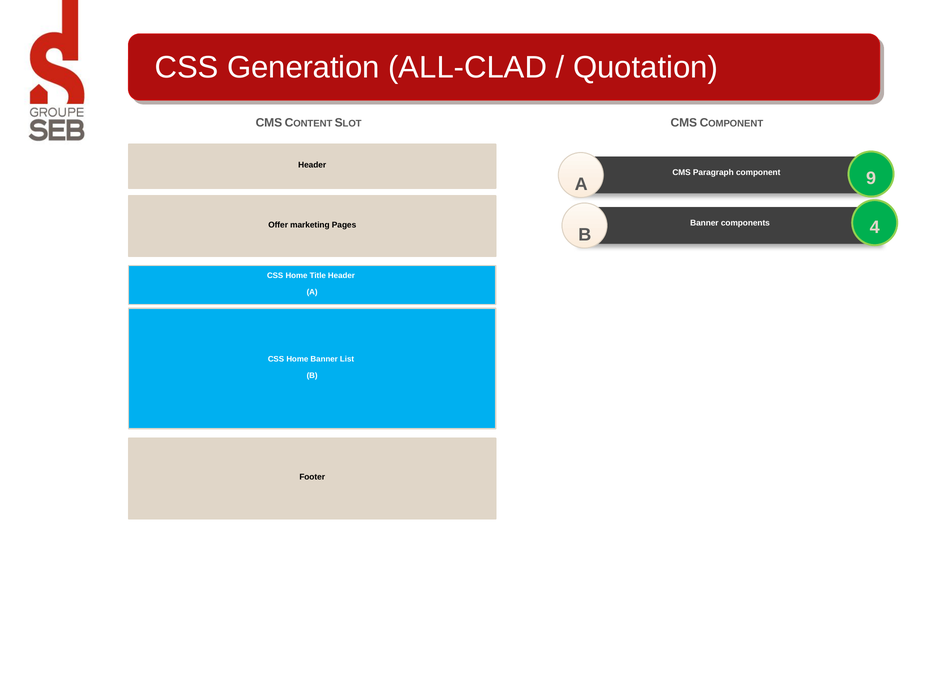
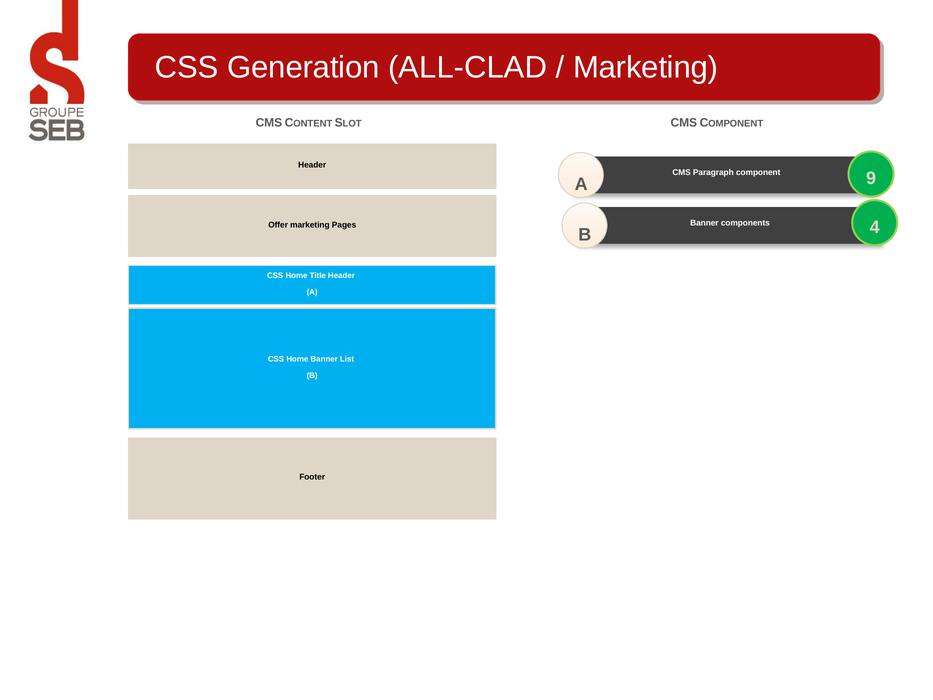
Quotation: Quotation -> Marketing (646, 68)
